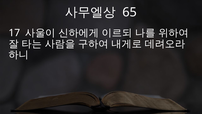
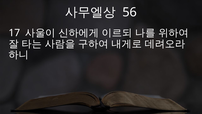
65: 65 -> 56 (130, 12)
